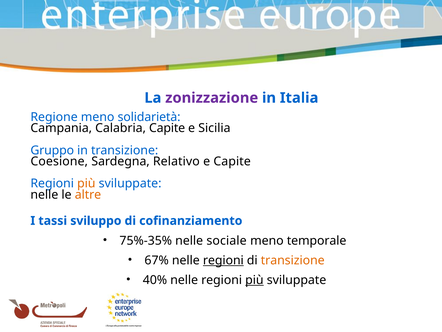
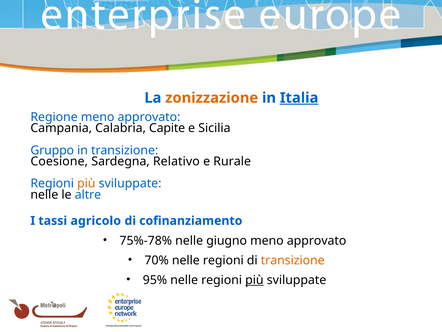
zonizzazione colour: purple -> orange (212, 98)
Italia underline: none -> present (299, 98)
Regione meno solidarietà: solidarietà -> approvato (149, 117)
e Capite: Capite -> Rurale (232, 161)
altre colour: orange -> blue (88, 194)
sviluppo: sviluppo -> agricolo (96, 220)
75%-35%: 75%-35% -> 75%-78% (146, 240)
sociale: sociale -> giugno (227, 240)
temporale: temporale -> approvato (317, 240)
67%: 67% -> 70% (157, 260)
regioni underline: present -> none (223, 260)
40%: 40% -> 95% (155, 280)
